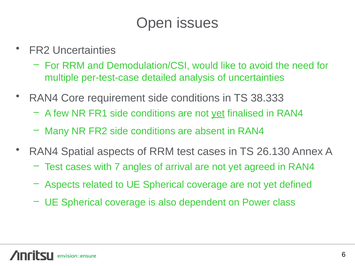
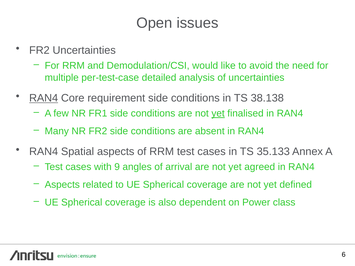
RAN4 underline: none -> present (44, 98)
38.333: 38.333 -> 38.138 (267, 98)
26.130: 26.130 -> 35.133 (273, 152)
7: 7 -> 9 (117, 167)
